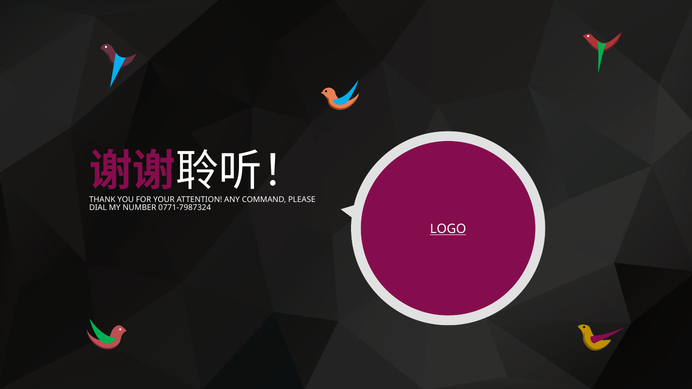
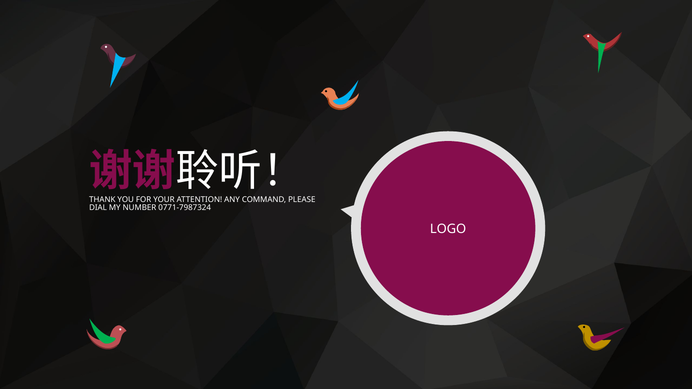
LOGO underline: present -> none (448, 229)
